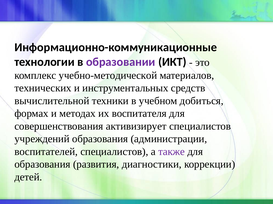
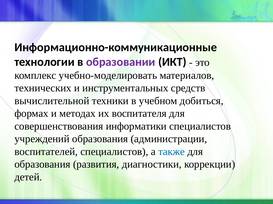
учебно-методической: учебно-методической -> учебно-моделировать (108, 76)
активизирует: активизирует -> информатики (136, 127)
также colour: purple -> blue (172, 152)
